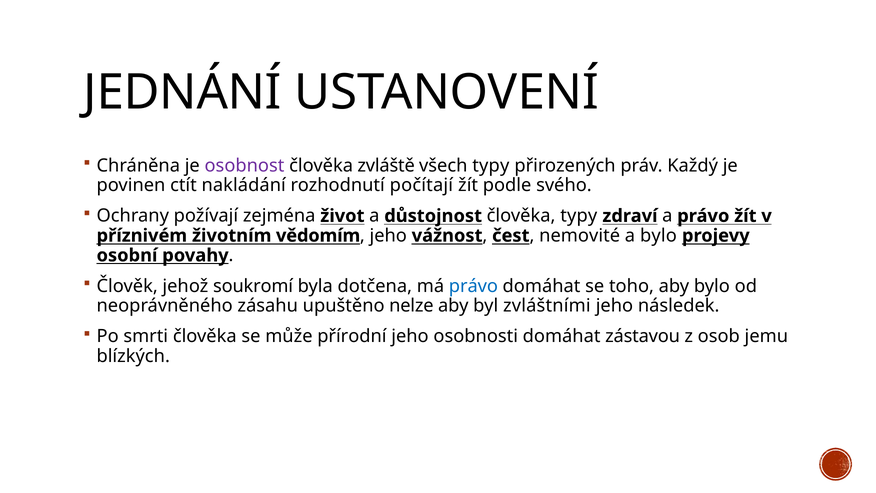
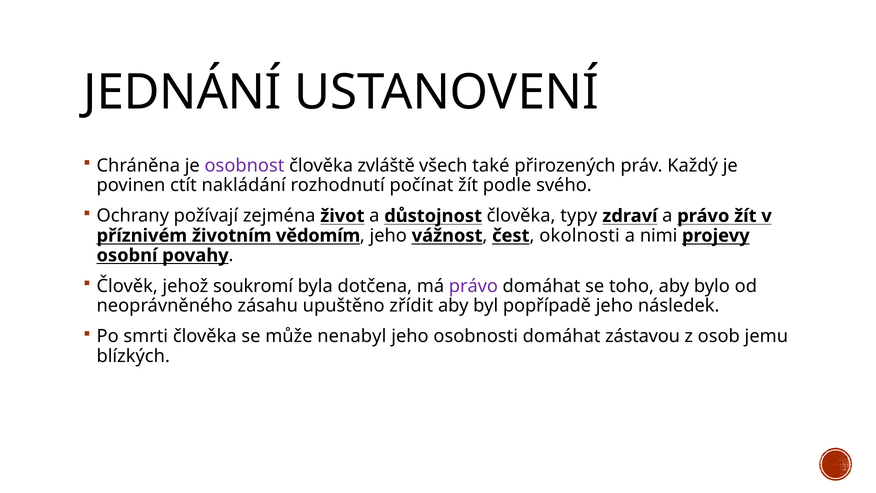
všech typy: typy -> také (491, 165)
počítají: počítají -> počínat (421, 185)
nemovité: nemovité -> okolnosti (580, 236)
a bylo: bylo -> nimi (659, 236)
právo colour: blue -> purple (473, 286)
nelze: nelze -> zřídit (411, 306)
zvláštními: zvláštními -> popřípadě (547, 306)
přírodní: přírodní -> nenabyl (352, 336)
